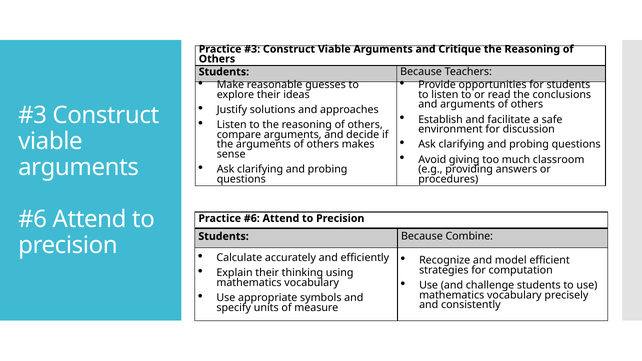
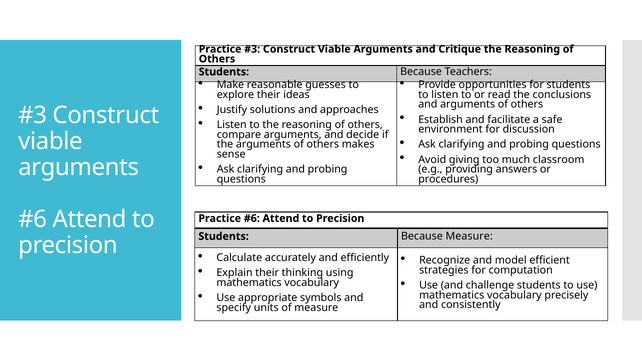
Because Combine: Combine -> Measure (469, 236)
